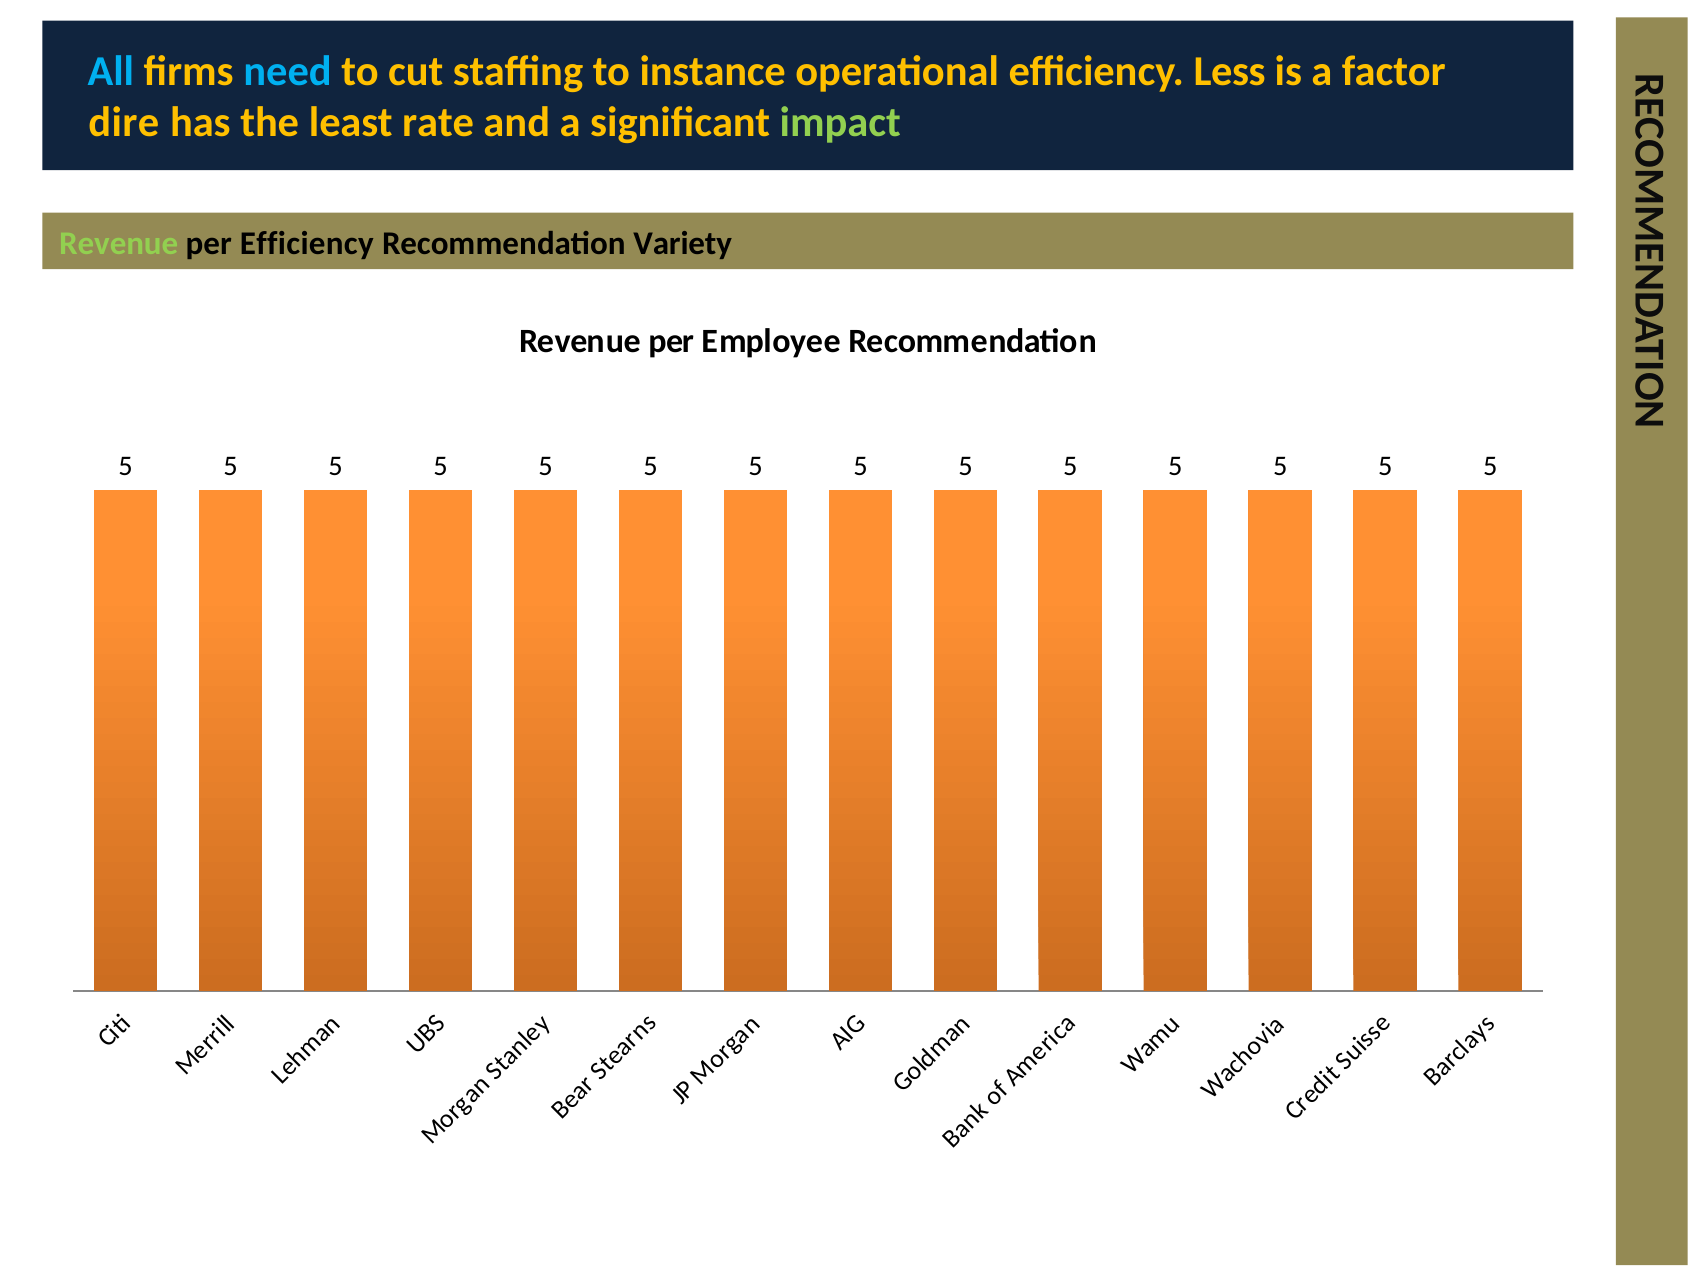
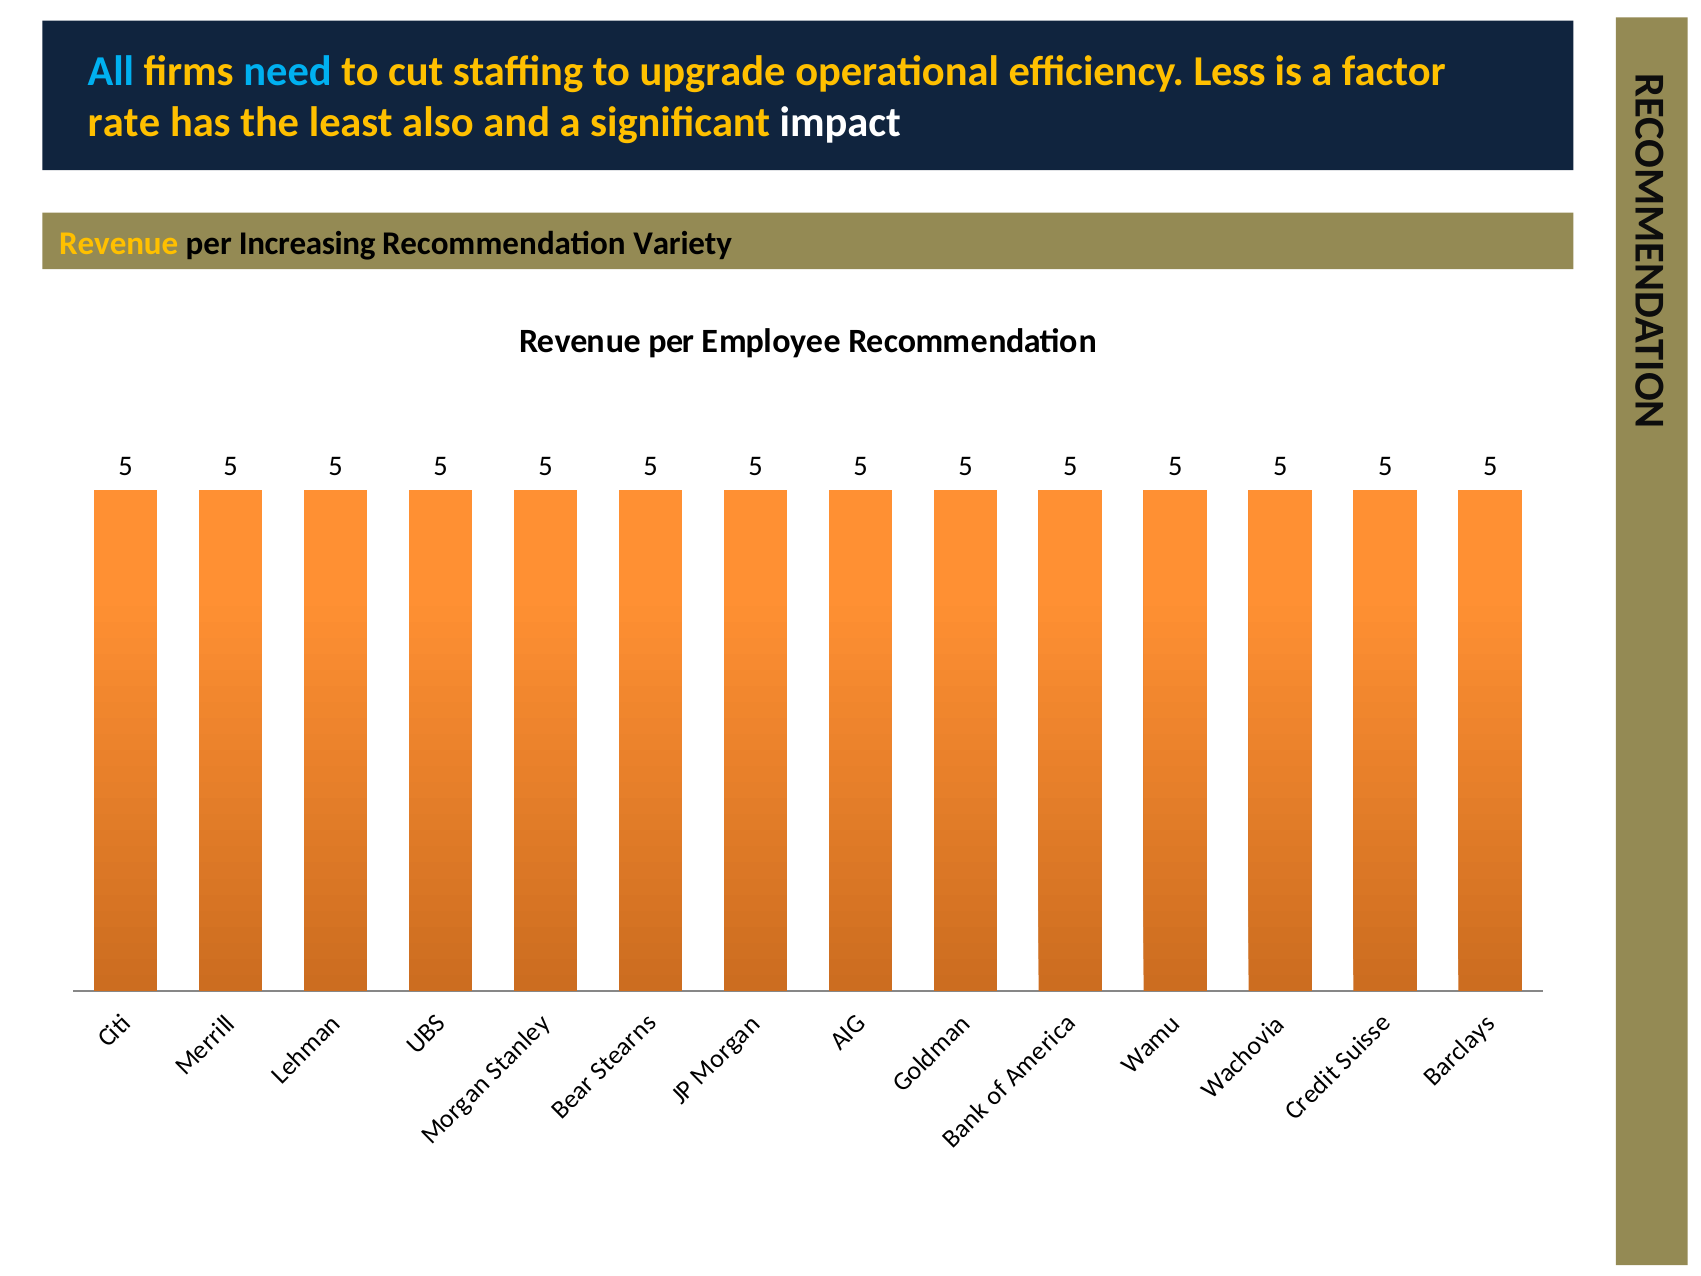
instance: instance -> upgrade (713, 72)
dire: dire -> rate (124, 123)
rate: rate -> also (438, 123)
impact colour: light green -> white (840, 123)
Revenue colour: light green -> yellow (119, 243)
per Efficiency: Efficiency -> Increasing (307, 243)
